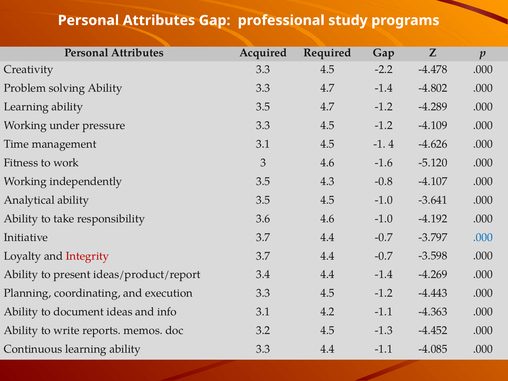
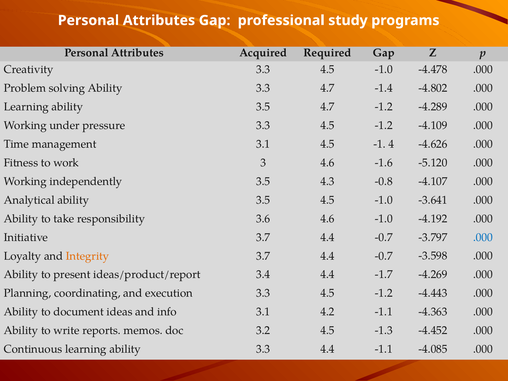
3.3 4.5 -2.2: -2.2 -> -1.0 (384, 70)
Integrity colour: red -> orange (88, 256)
4.4 -1.4: -1.4 -> -1.7 (384, 275)
